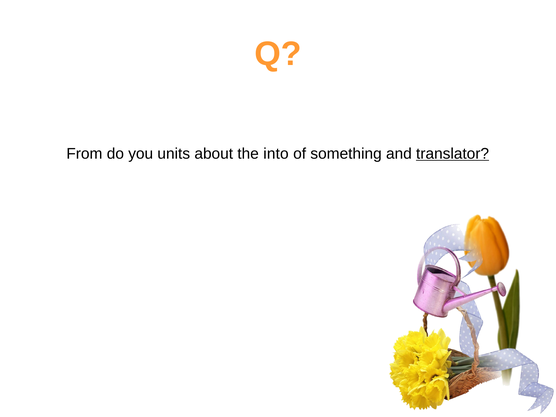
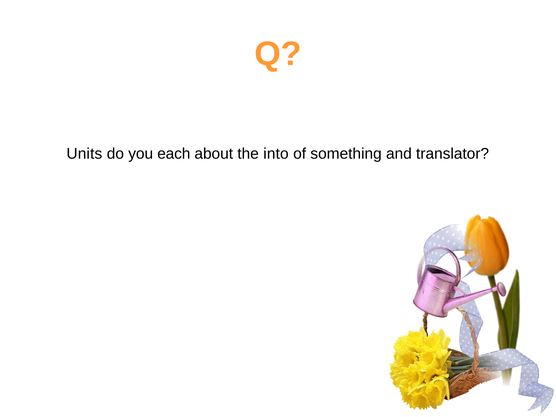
From: From -> Units (84, 154)
units: units -> each (174, 154)
translator underline: present -> none (453, 154)
